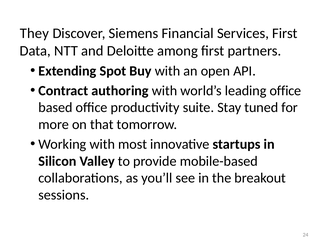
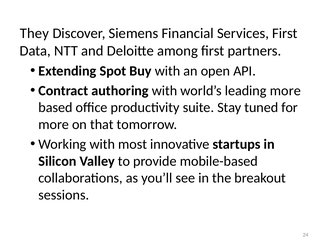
leading office: office -> more (285, 91)
